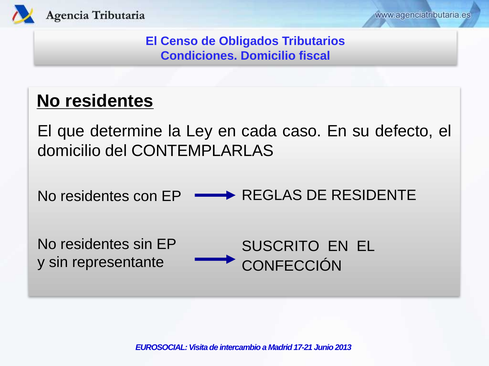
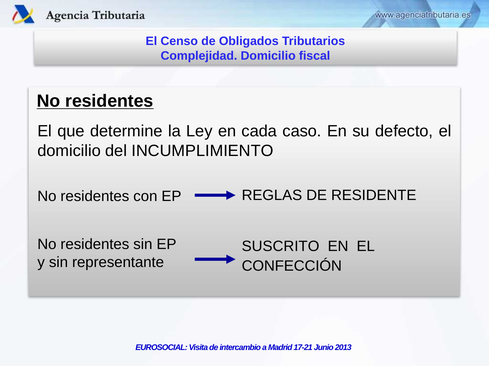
Condiciones: Condiciones -> Complejidad (199, 56)
CONTEMPLARLAS: CONTEMPLARLAS -> INCUMPLIMIENTO (202, 151)
